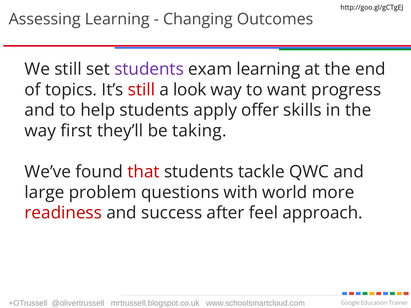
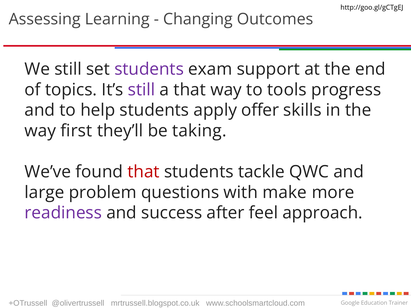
exam learning: learning -> support (268, 69)
still colour: red -> purple (141, 90)
a look: look -> that (190, 90)
want: want -> tools (287, 90)
world: world -> make (285, 193)
readiness colour: red -> purple (63, 213)
